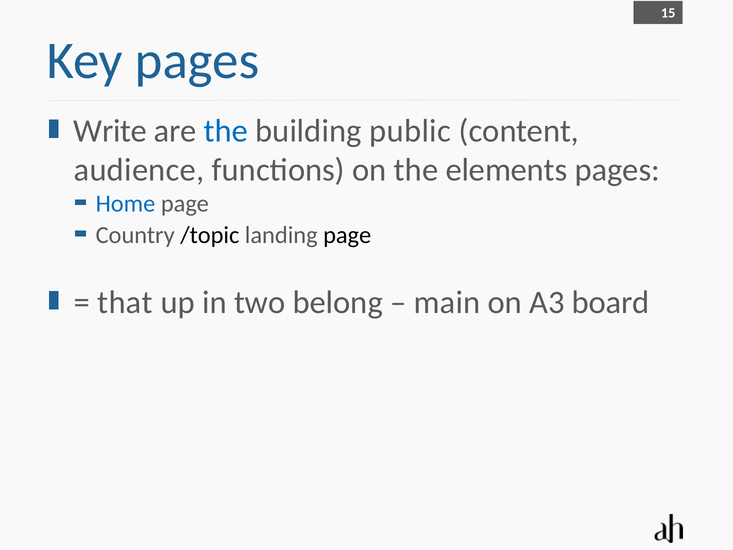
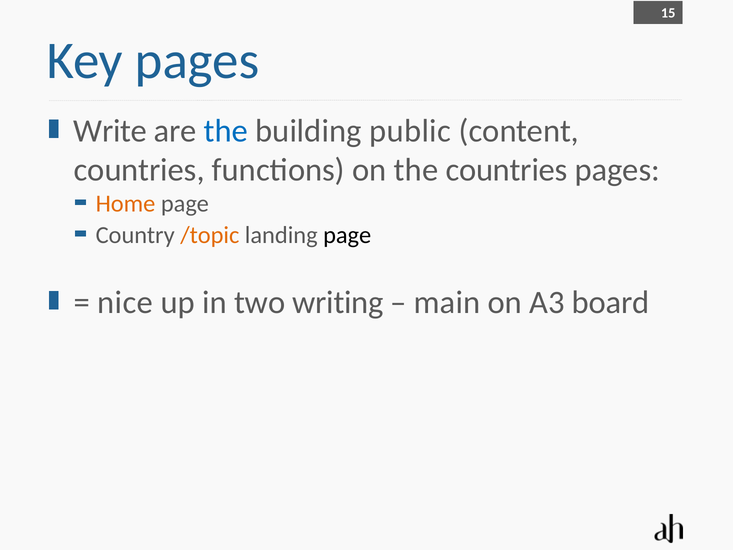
audience: audience -> countries (139, 170)
the elements: elements -> countries (507, 170)
Home colour: blue -> orange (126, 204)
/topic colour: black -> orange (210, 235)
that: that -> nice (125, 302)
belong: belong -> writing (338, 302)
